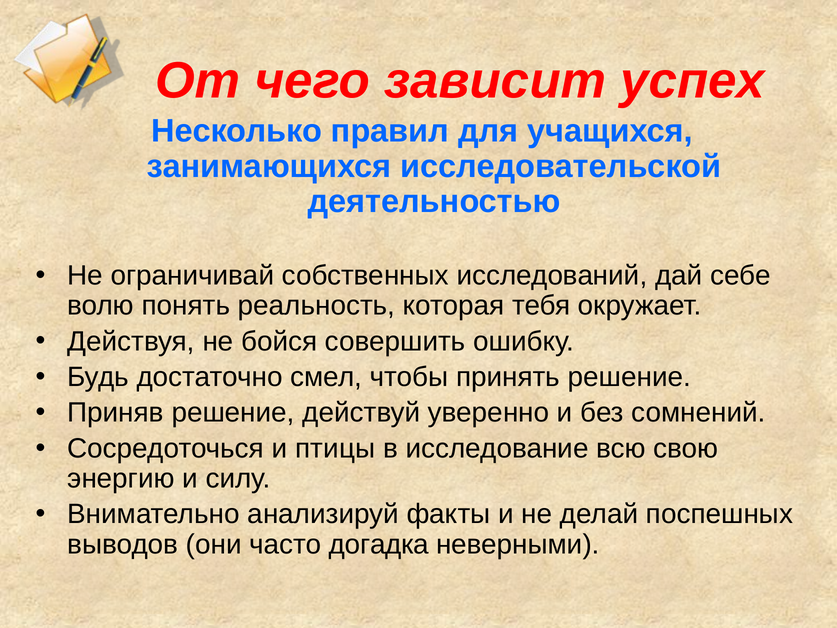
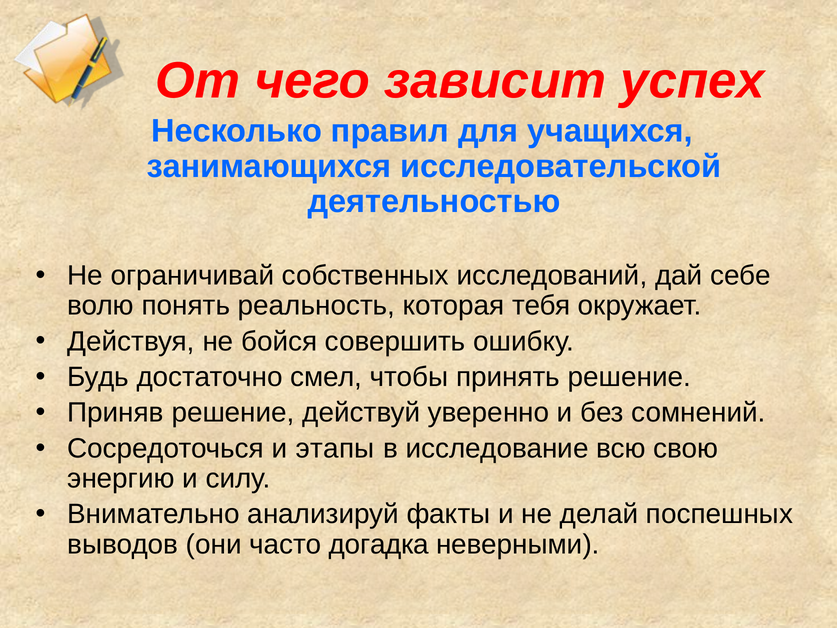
птицы: птицы -> этапы (335, 448)
